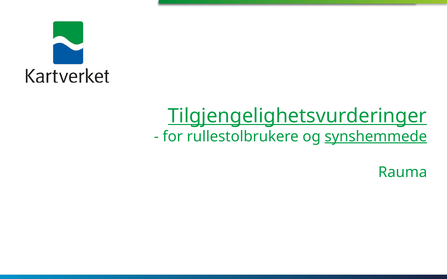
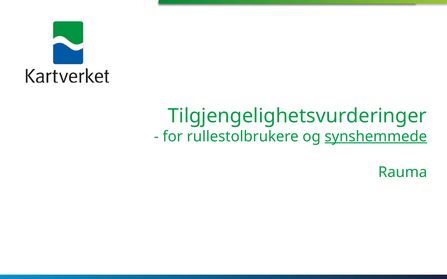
Tilgjengelighetsvurderinger underline: present -> none (297, 116)
